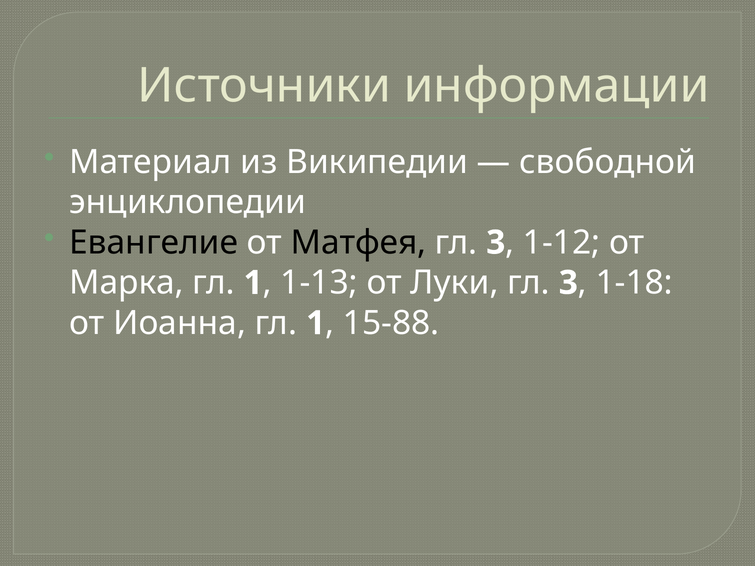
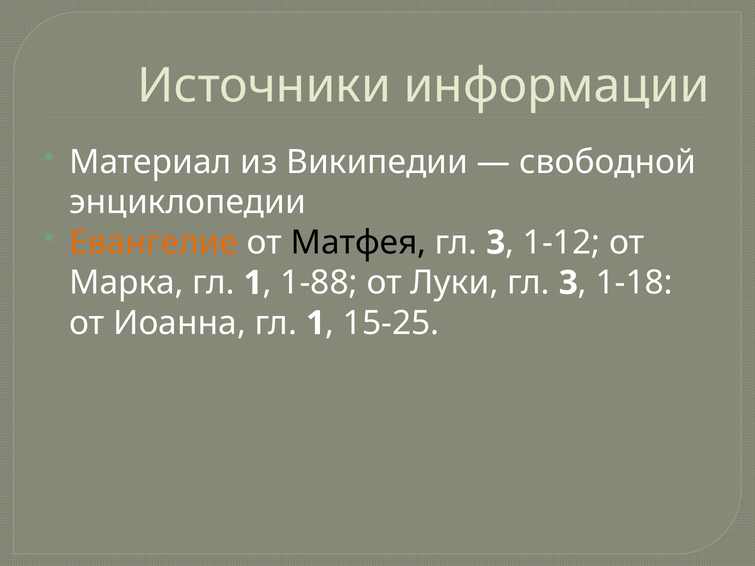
Евангелие colour: black -> orange (154, 243)
1-13: 1-13 -> 1-88 (319, 283)
15-88: 15-88 -> 15-25 (391, 323)
